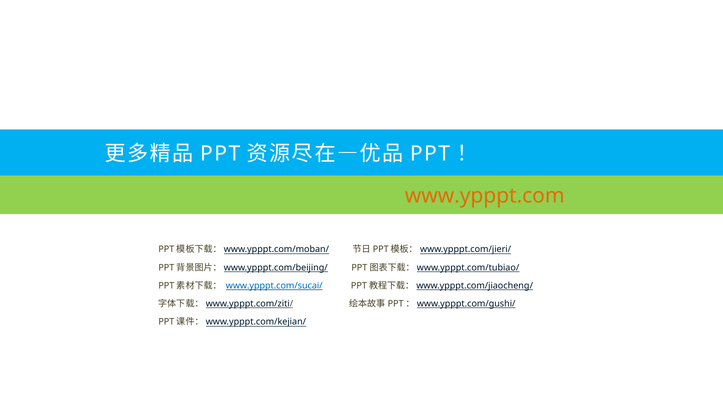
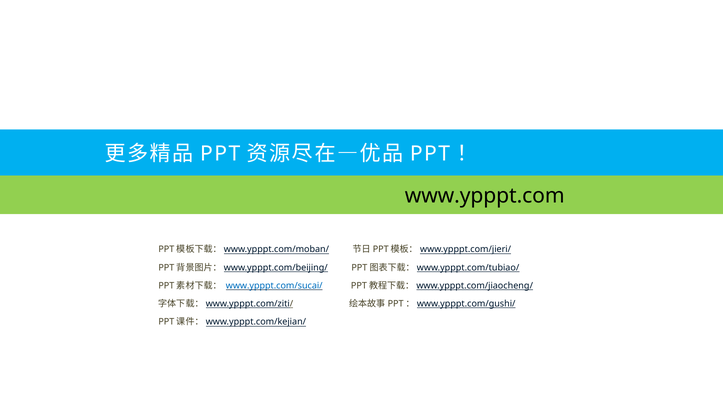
www.ypppt.com colour: orange -> black (485, 196)
